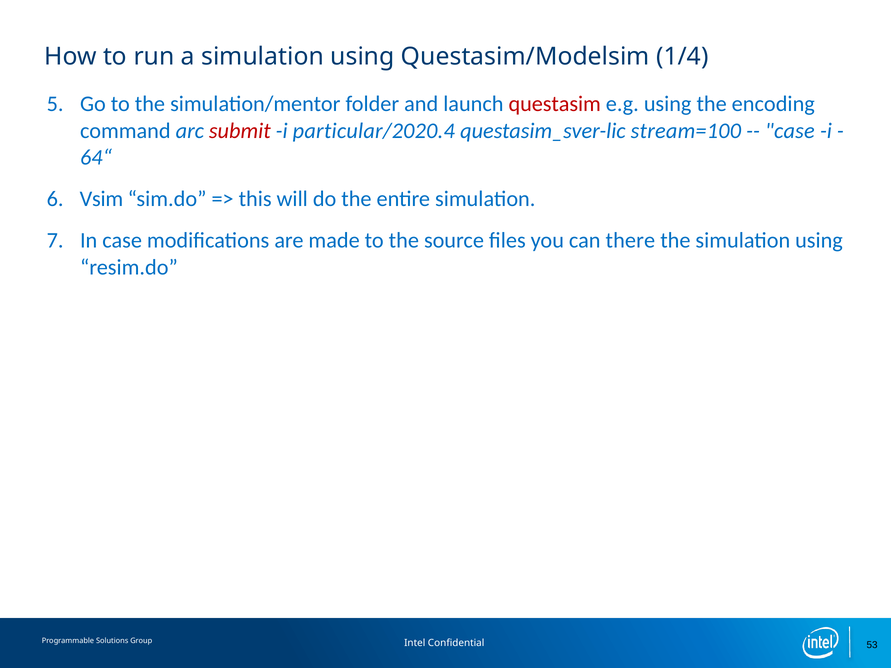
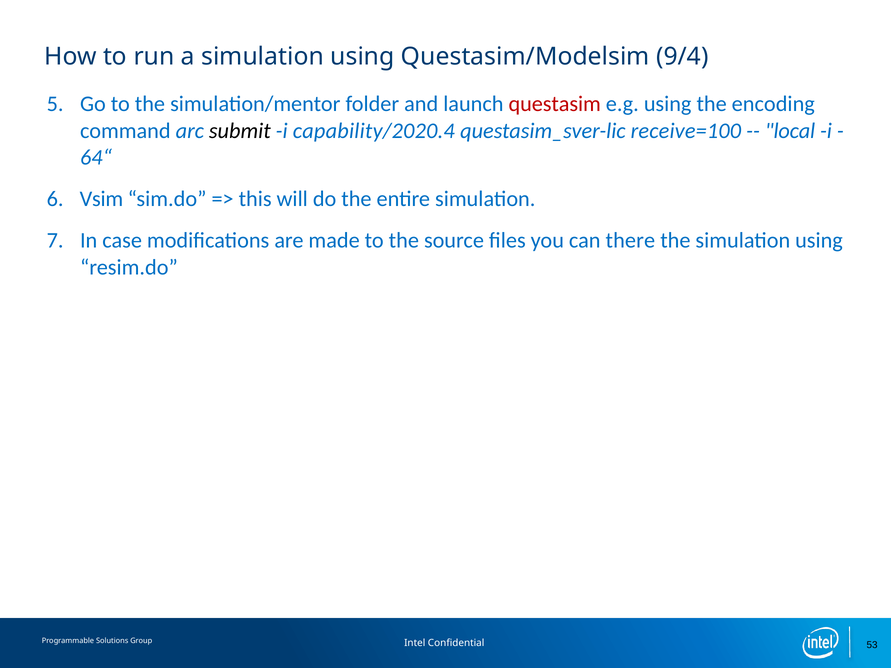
1/4: 1/4 -> 9/4 (682, 57)
submit colour: red -> black (240, 131)
particular/2020.4: particular/2020.4 -> capability/2020.4 (374, 131)
stream=100: stream=100 -> receive=100 (686, 131)
case: case -> local (790, 131)
